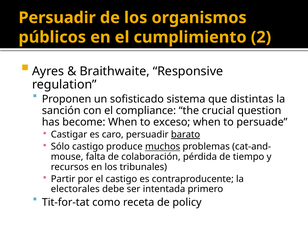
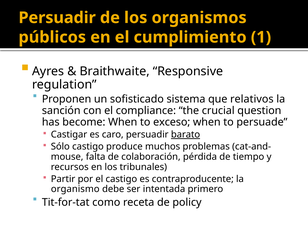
2: 2 -> 1 (261, 37)
distintas: distintas -> relativos (252, 99)
muchos underline: present -> none (163, 147)
electorales: electorales -> organismo (75, 189)
